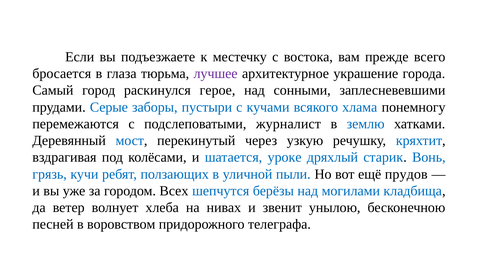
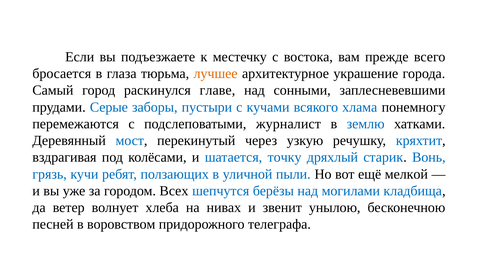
лучшее colour: purple -> orange (216, 74)
герое: герое -> главе (217, 90)
уроке: уроке -> точку (285, 157)
прудов: прудов -> мелкой (406, 174)
